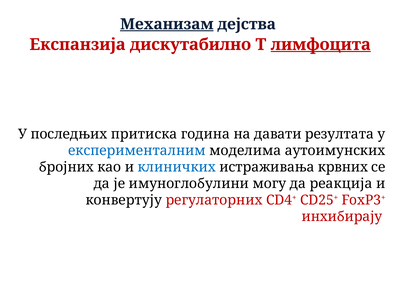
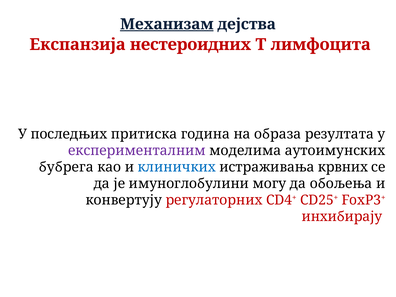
дискутабилно: дискутабилно -> нестероидних (191, 45)
лимфоцита underline: present -> none (321, 45)
давати: давати -> образа (278, 134)
експерименталним colour: blue -> purple (137, 151)
бројних: бројних -> бубрега (66, 167)
реакција: реакција -> обољења (341, 184)
